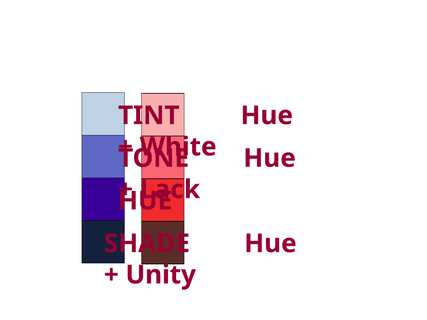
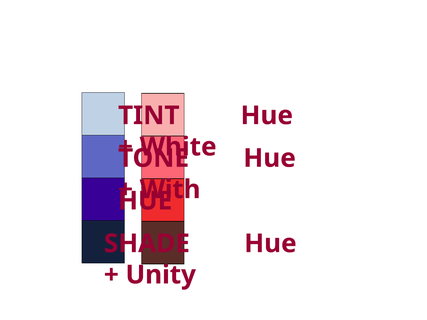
Lack: Lack -> With (170, 190)
